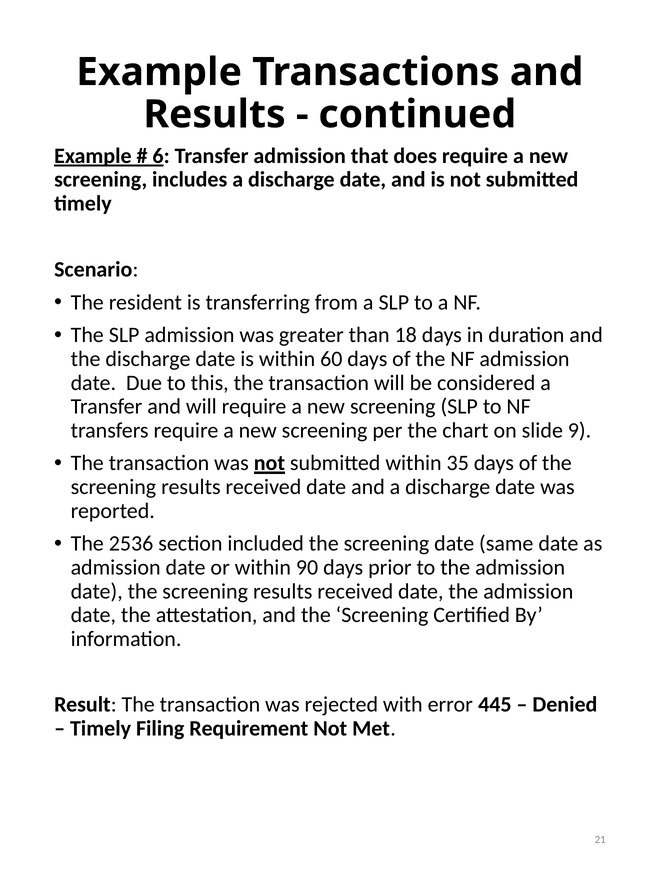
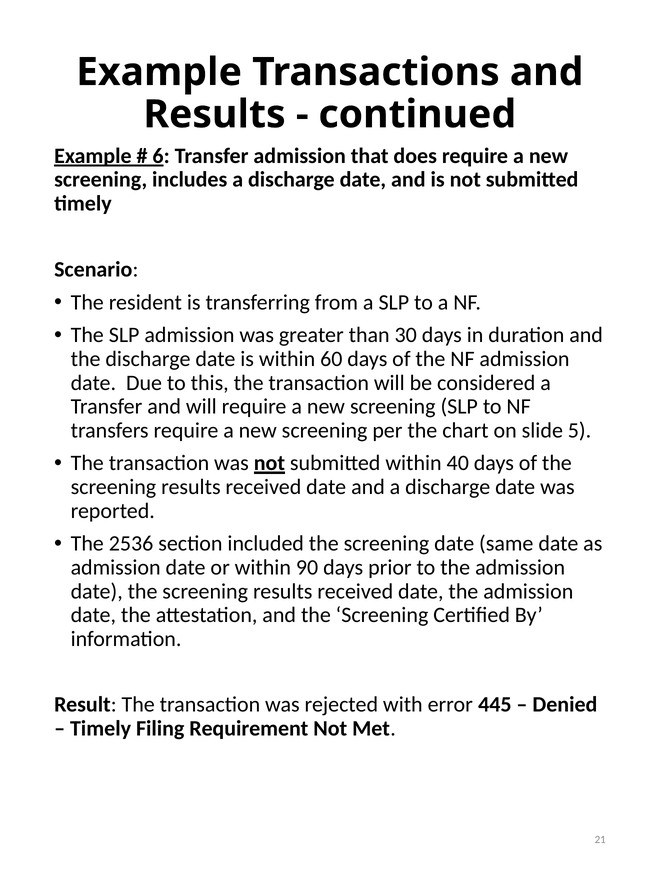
18: 18 -> 30 (406, 335)
9: 9 -> 5 (580, 430)
35: 35 -> 40 (458, 463)
